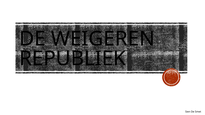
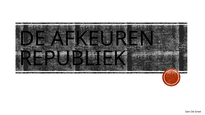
WEIGEREN: WEIGEREN -> AFKEUREN (103, 39)
